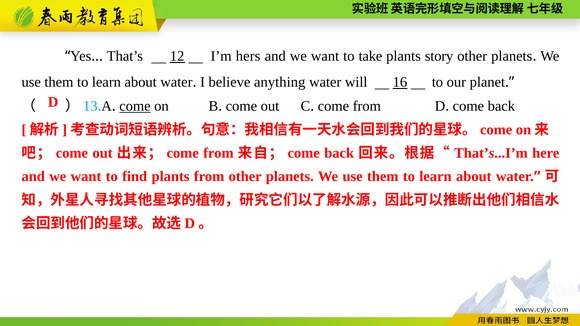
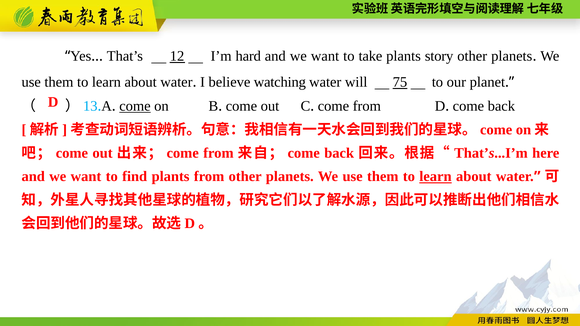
hers: hers -> hard (248, 56)
anything: anything -> watching (280, 82)
16: 16 -> 75 (400, 82)
learn underline: none -> present (435, 177)
